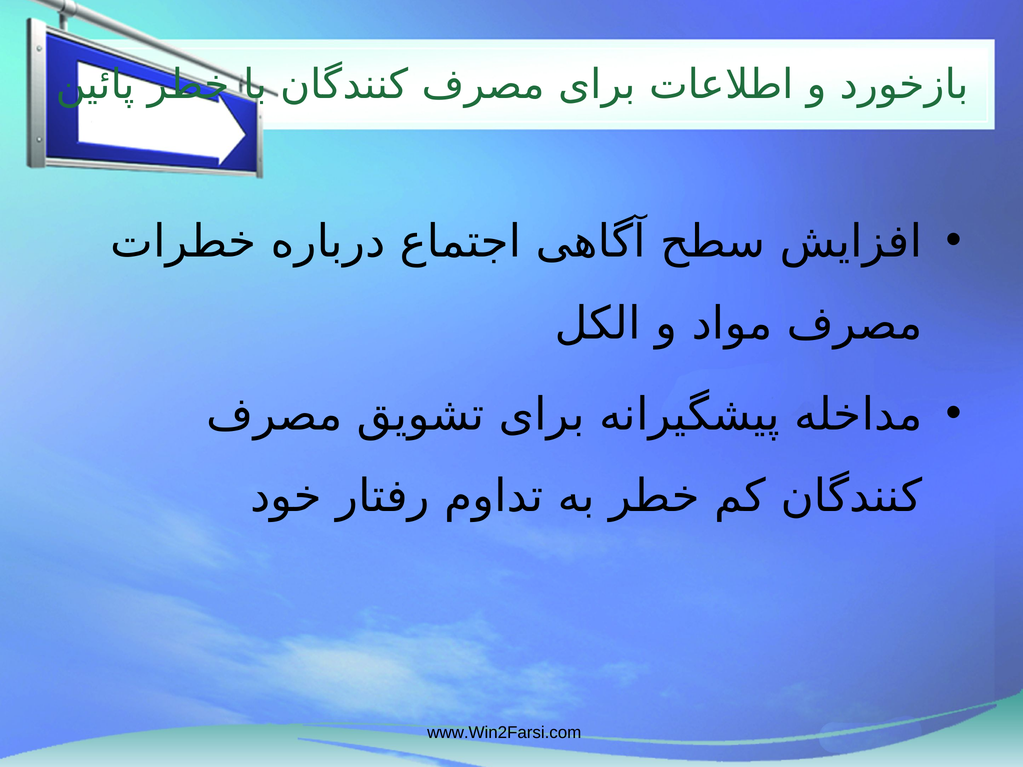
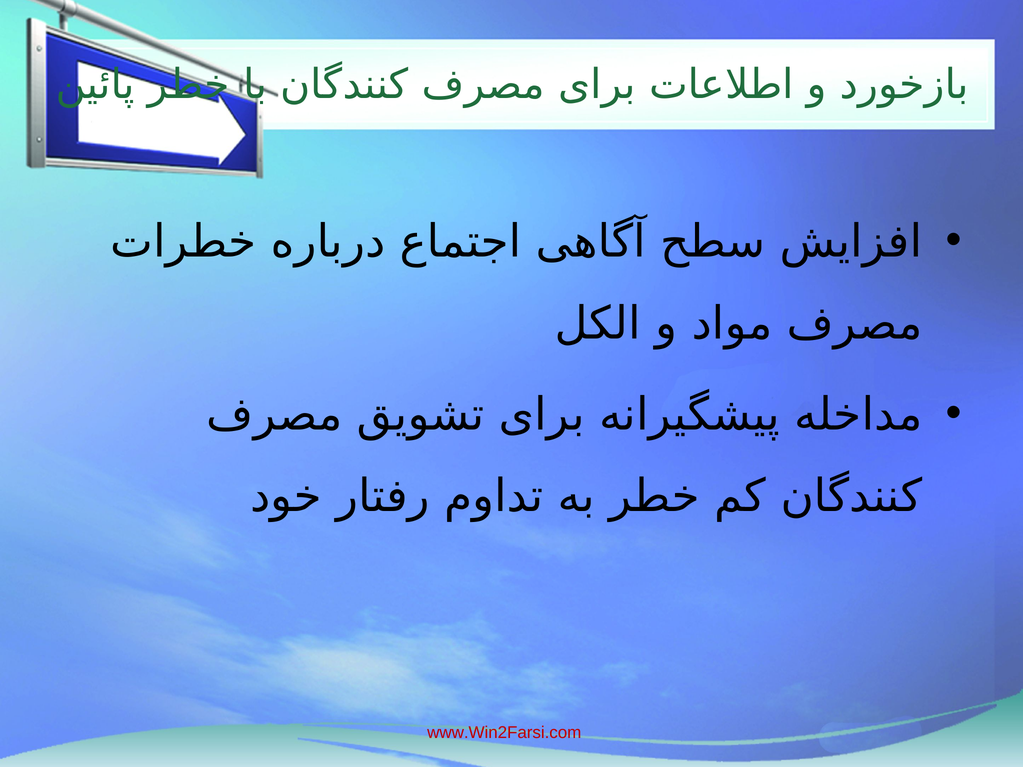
www.Win2Farsi.com colour: black -> red (504, 733)
